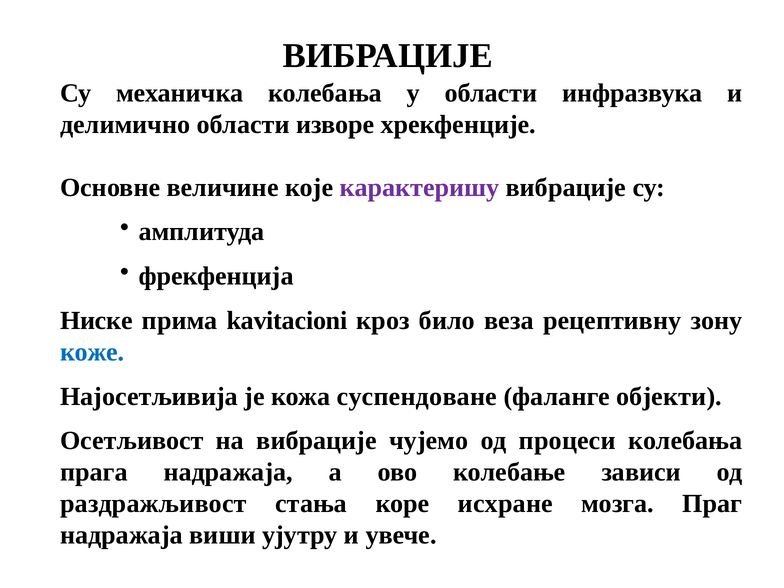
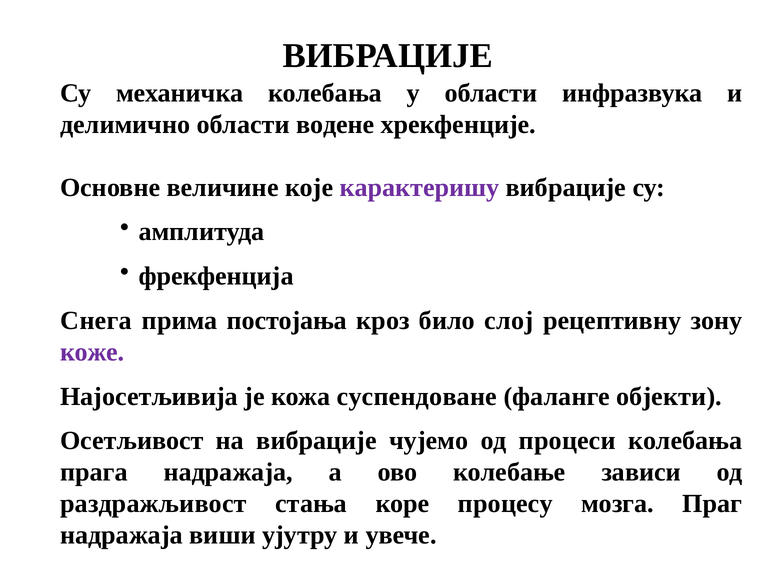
изворе: изворе -> водене (335, 124)
Ниске: Ниске -> Снега (96, 321)
kavitacioni: kavitacioni -> постојања (287, 321)
веза: веза -> слој (509, 321)
коже colour: blue -> purple (92, 352)
исхране: исхране -> процесу (505, 504)
